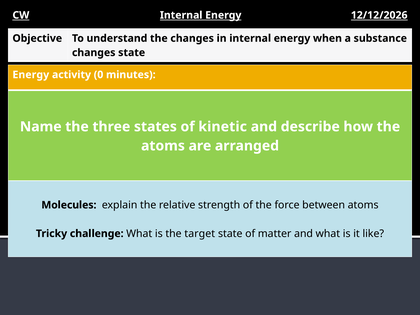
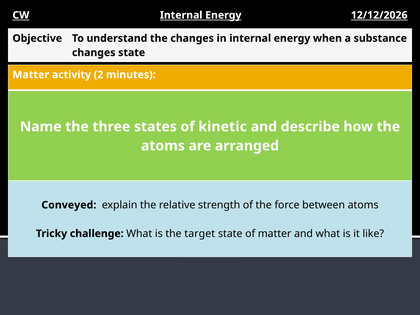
Energy: Energy -> Matter (31, 75)
0: 0 -> 2 (99, 75)
Molecules: Molecules -> Conveyed (69, 205)
